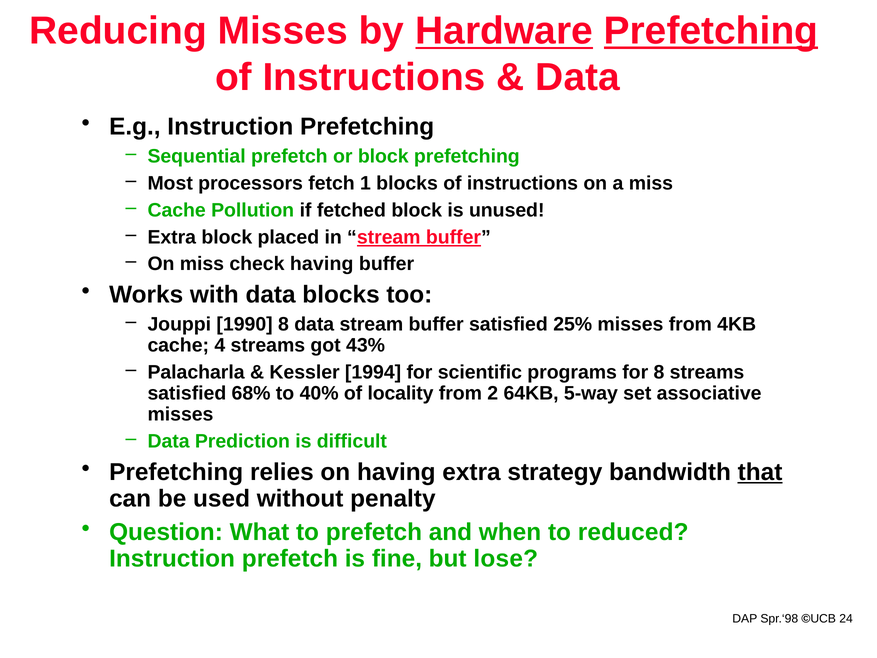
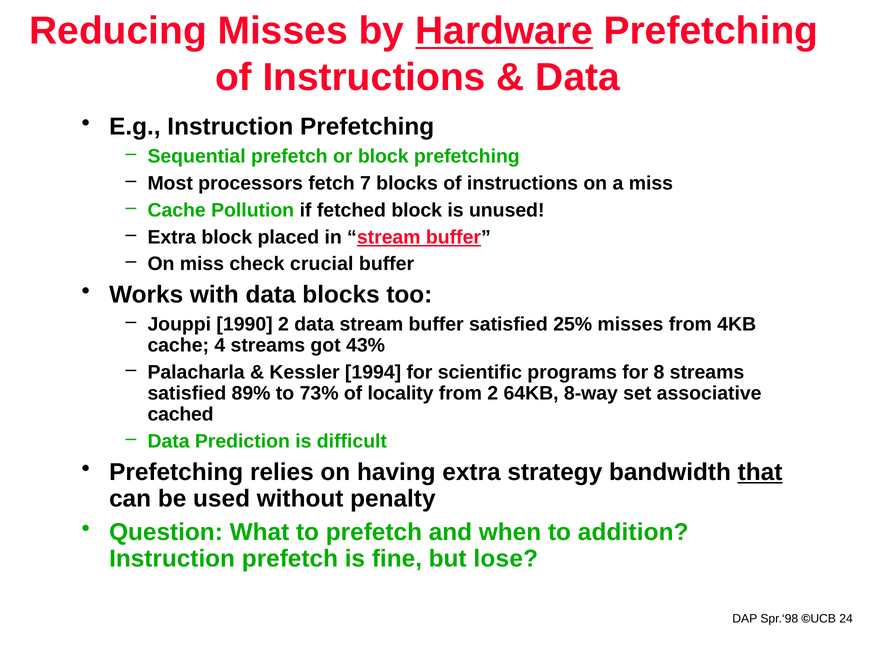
Prefetching underline: present -> none (711, 31)
1: 1 -> 7 (365, 183)
check having: having -> crucial (322, 264)
1990 8: 8 -> 2 (283, 324)
68%: 68% -> 89% (251, 393)
40%: 40% -> 73% (319, 393)
5-way: 5-way -> 8-way (591, 393)
misses: misses -> cached (181, 414)
reduced: reduced -> addition (633, 532)
